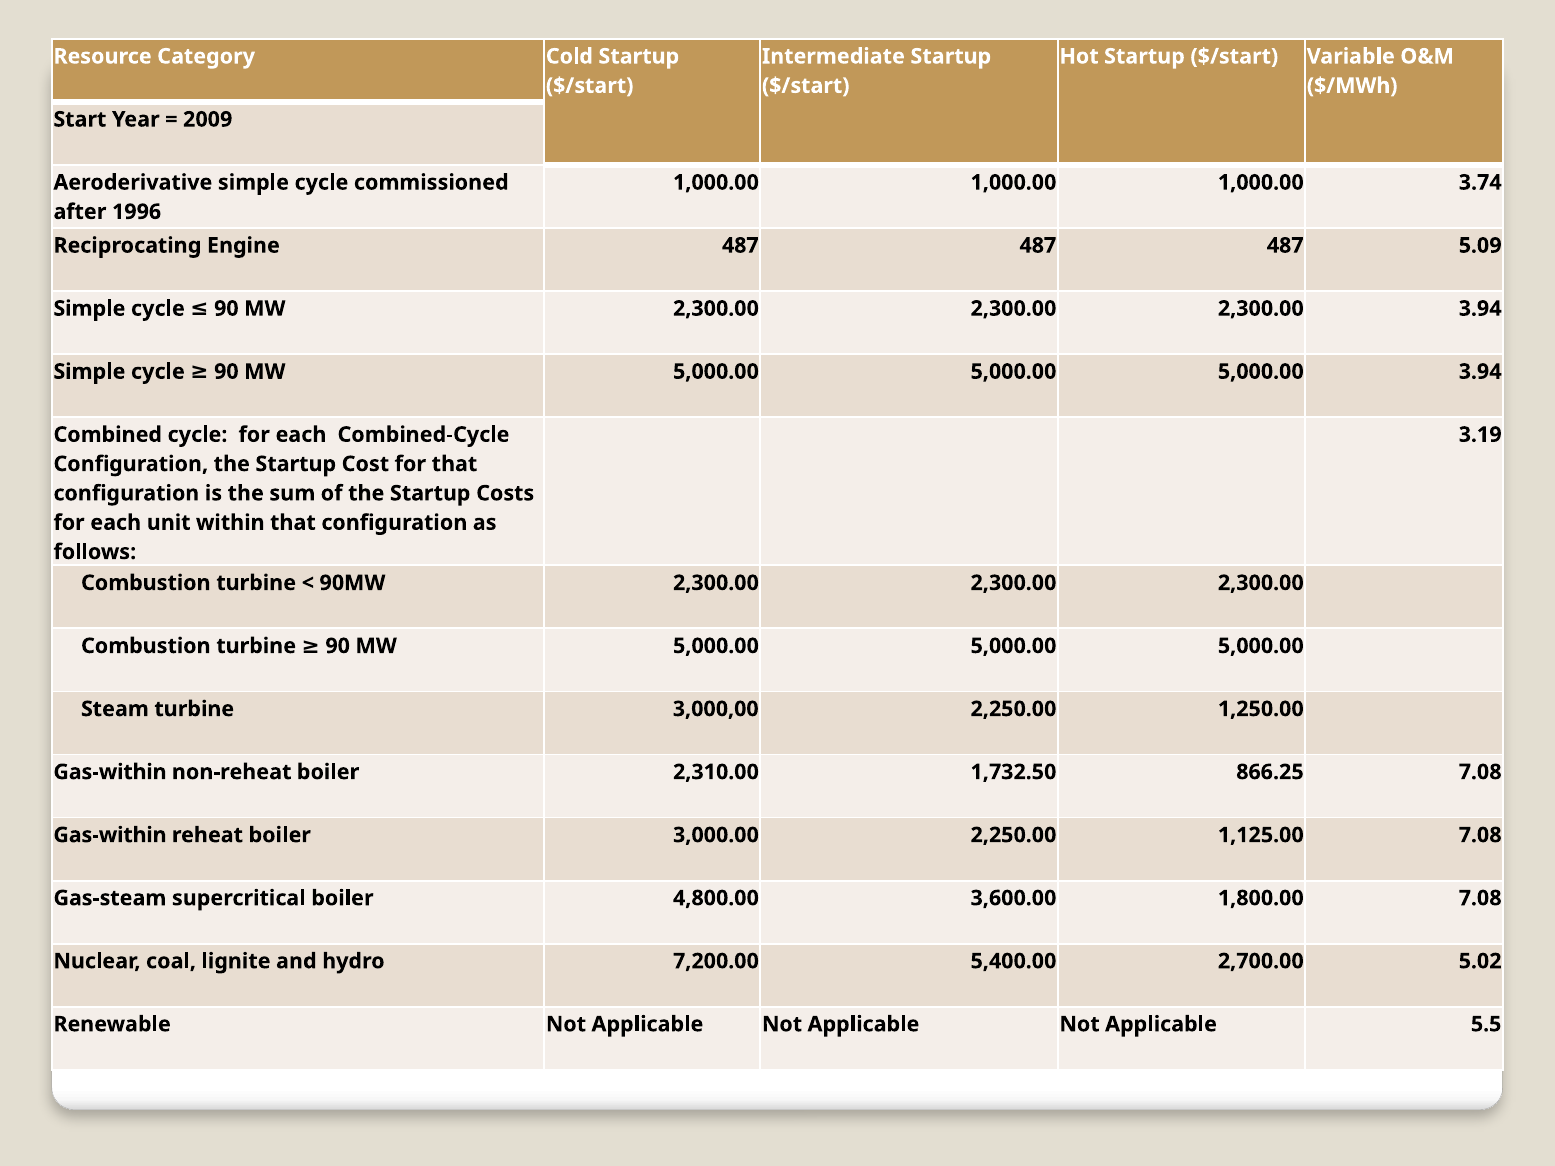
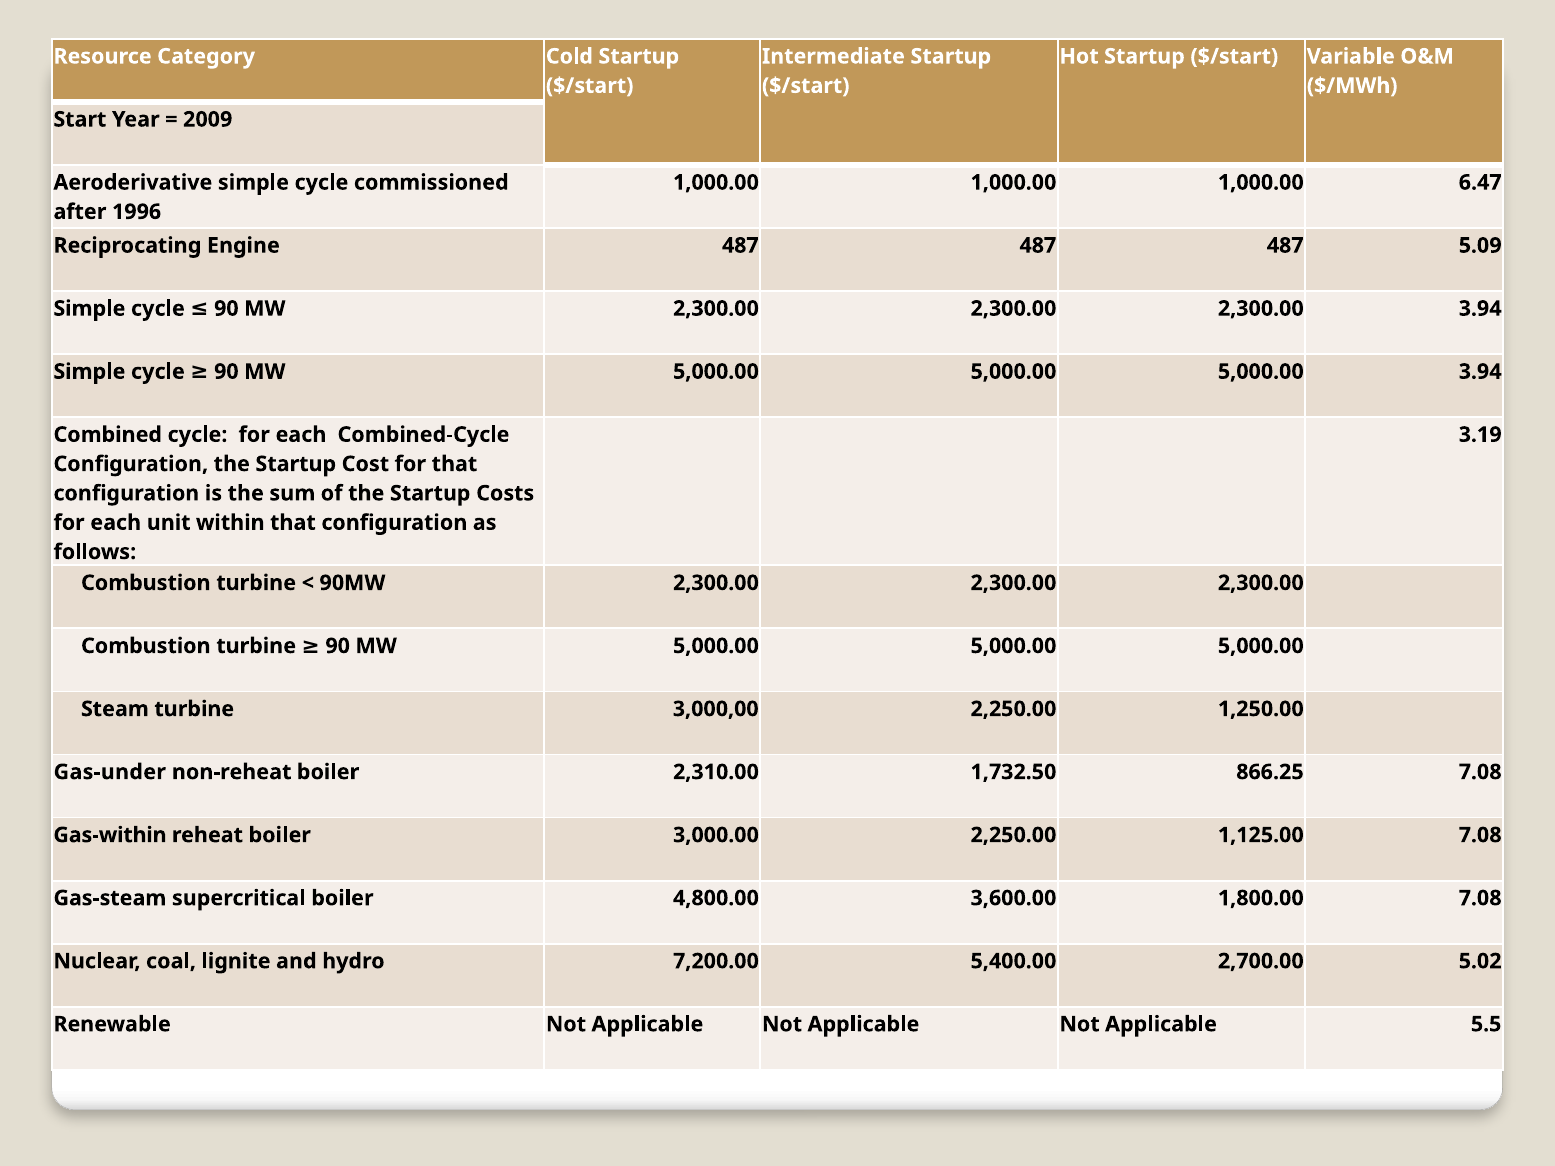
3.74: 3.74 -> 6.47 (1480, 183)
Gas-within: Gas-within -> Gas-under (110, 772)
